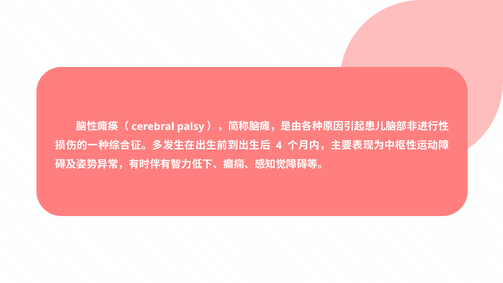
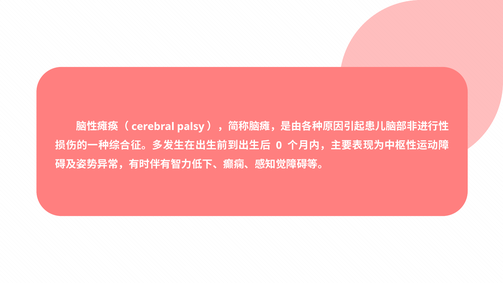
4: 4 -> 0 (279, 145)
